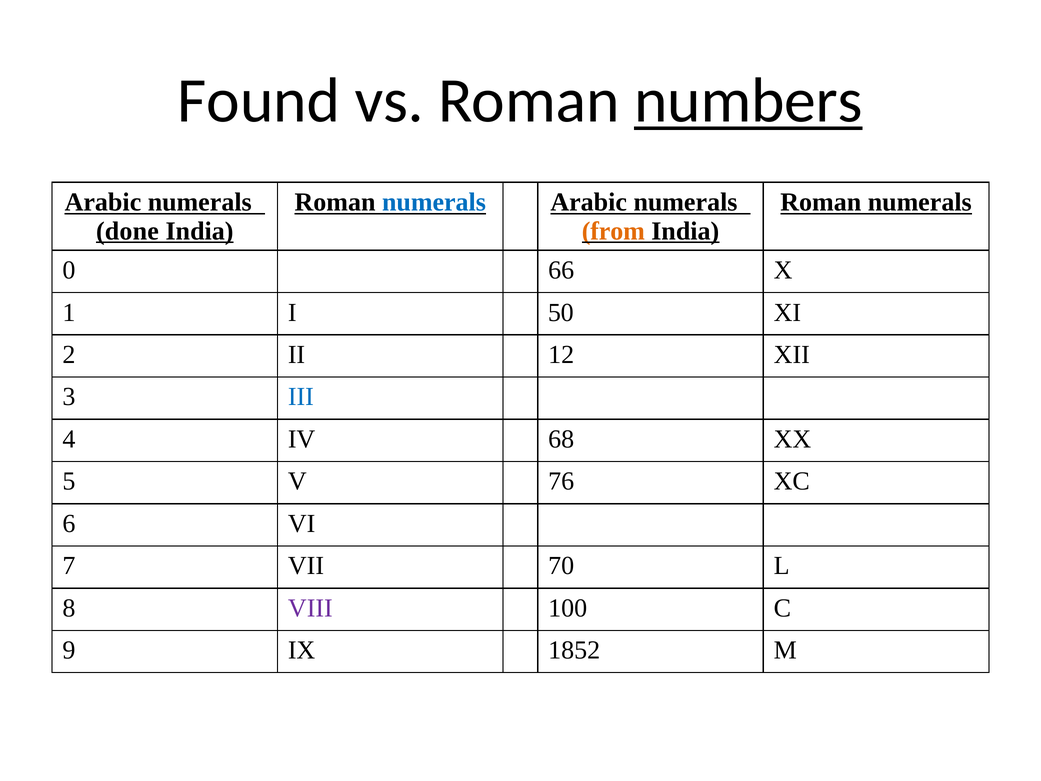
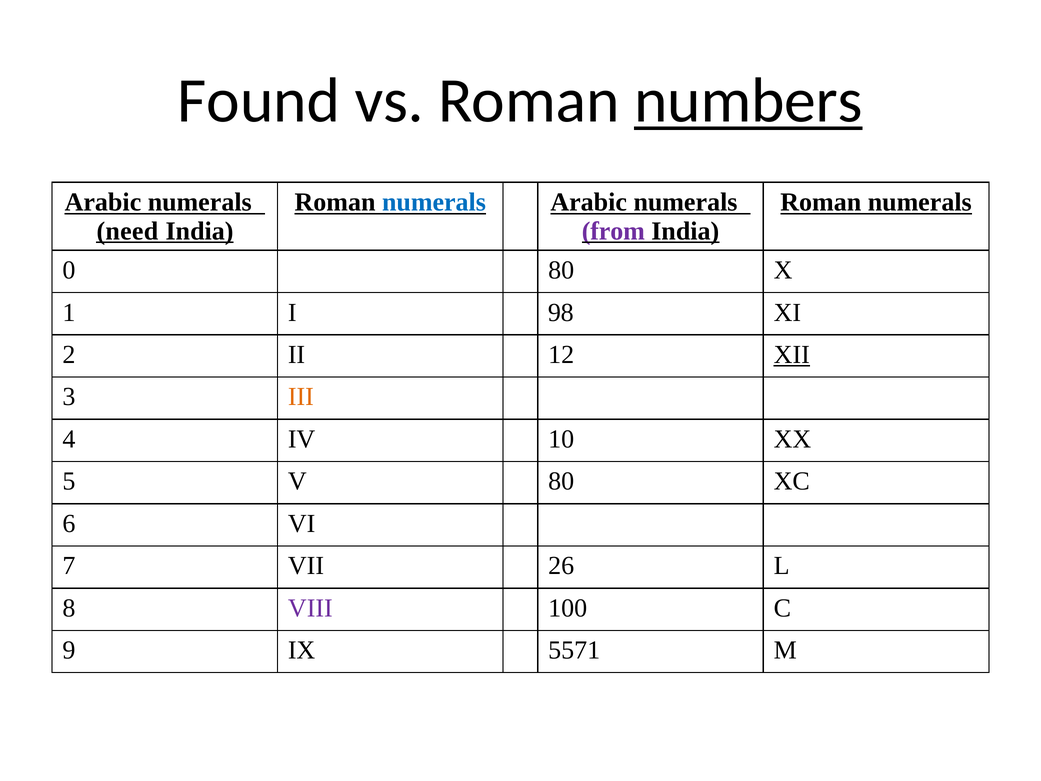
done: done -> need (127, 231)
from colour: orange -> purple (613, 231)
0 66: 66 -> 80 (561, 270)
50: 50 -> 98 (561, 312)
XII underline: none -> present (792, 355)
III colour: blue -> orange (301, 397)
68: 68 -> 10 (561, 439)
V 76: 76 -> 80 (561, 481)
70: 70 -> 26 (561, 566)
1852: 1852 -> 5571 (574, 650)
